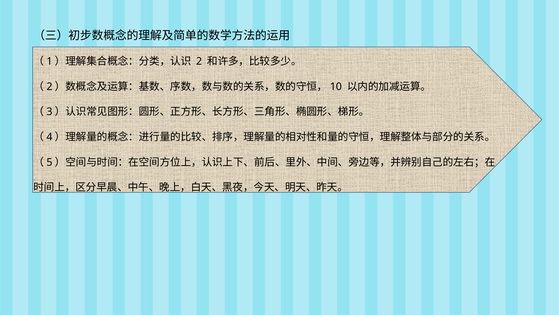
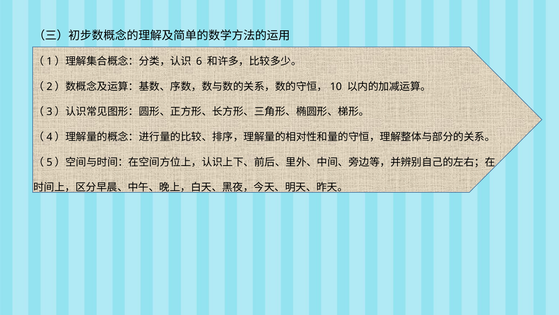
2: 2 -> 6 (199, 61)
